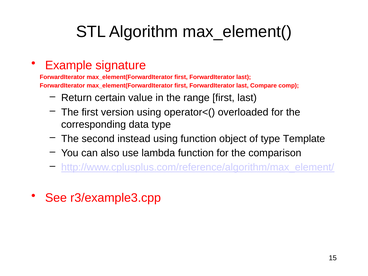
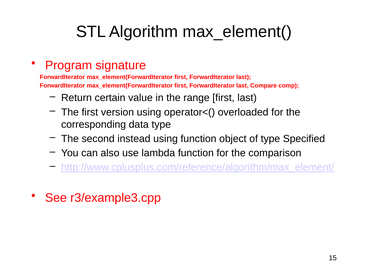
Example: Example -> Program (69, 65)
Template: Template -> Specified (304, 139)
